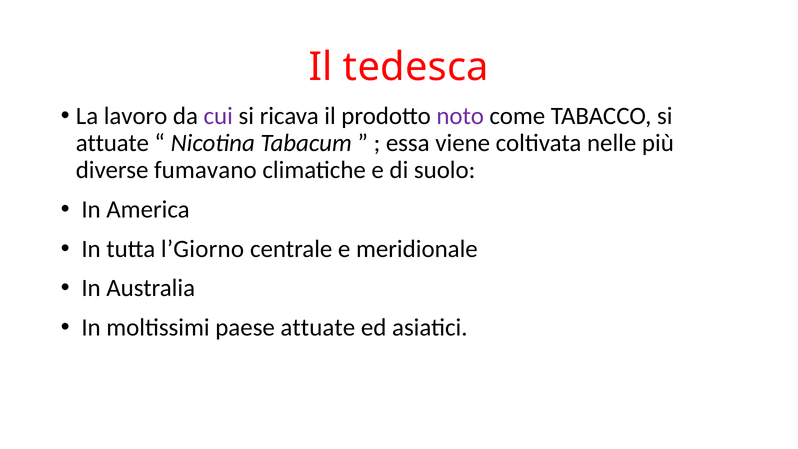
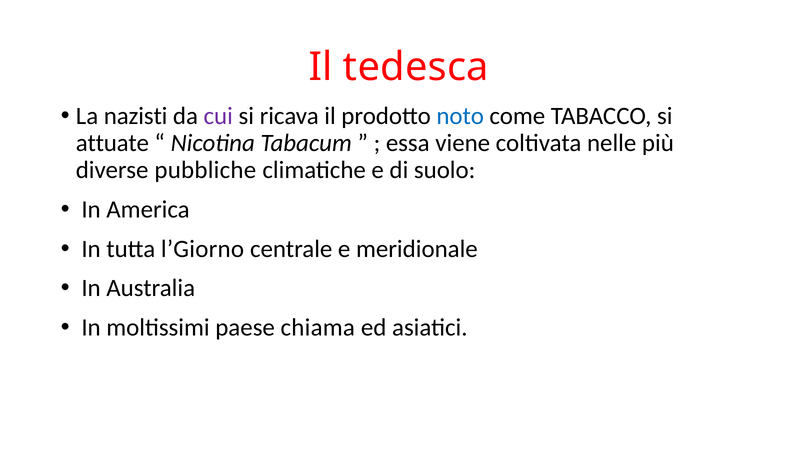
lavoro: lavoro -> nazisti (136, 116)
noto colour: purple -> blue (460, 116)
fumavano: fumavano -> pubbliche (205, 170)
paese attuate: attuate -> chiama (318, 327)
